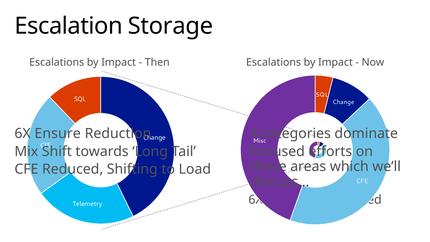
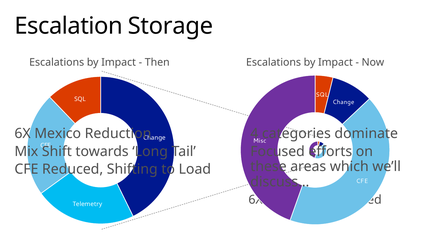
Ensure: Ensure -> Mexico (58, 133)
